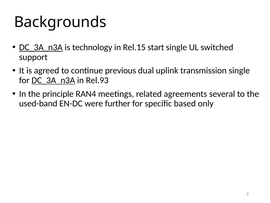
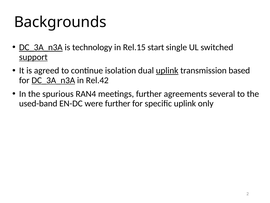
support underline: none -> present (33, 57)
previous: previous -> isolation (121, 70)
uplink underline: none -> present (167, 70)
transmission single: single -> based (239, 70)
Rel.93: Rel.93 -> Rel.42 (97, 80)
principle: principle -> spurious (58, 94)
meetings related: related -> further (149, 94)
specific based: based -> uplink (185, 103)
